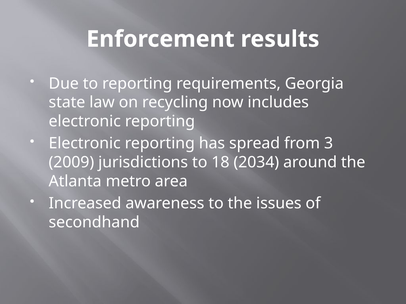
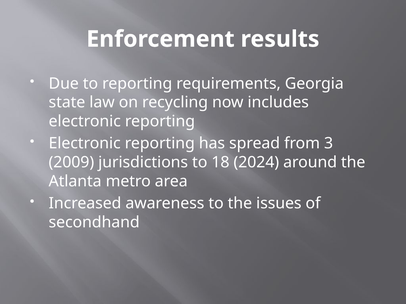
2034: 2034 -> 2024 (256, 163)
